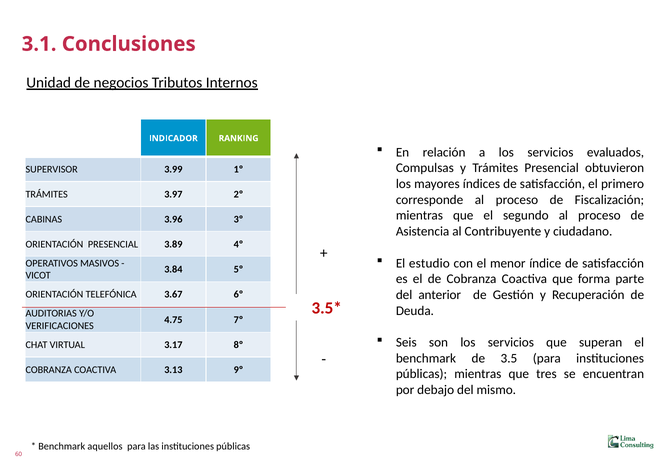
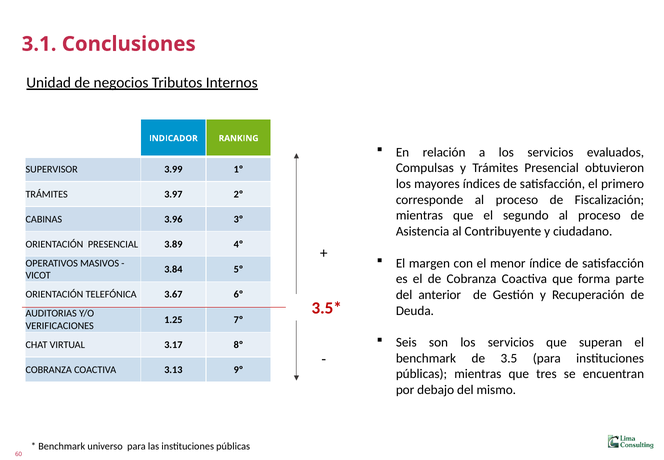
estudio: estudio -> margen (429, 263)
4.75: 4.75 -> 1.25 (173, 320)
aquellos: aquellos -> universo (105, 446)
